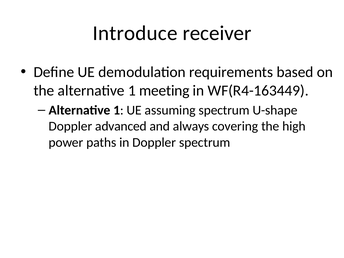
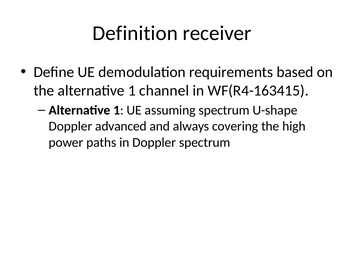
Introduce: Introduce -> Definition (135, 33)
meeting: meeting -> channel (164, 91)
WF(R4-163449: WF(R4-163449 -> WF(R4-163415 (258, 91)
